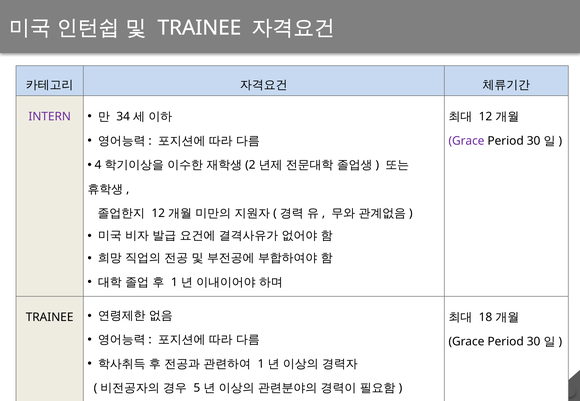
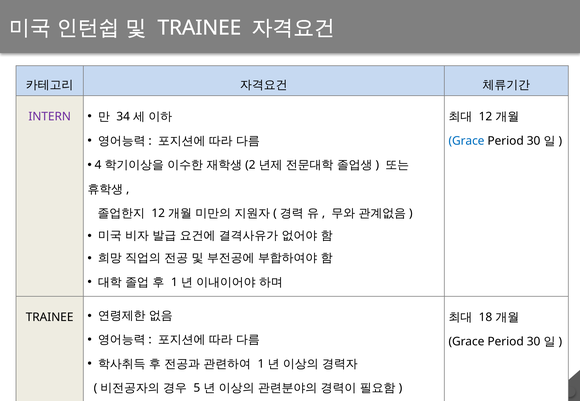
Grace colour: purple -> blue (466, 141)
